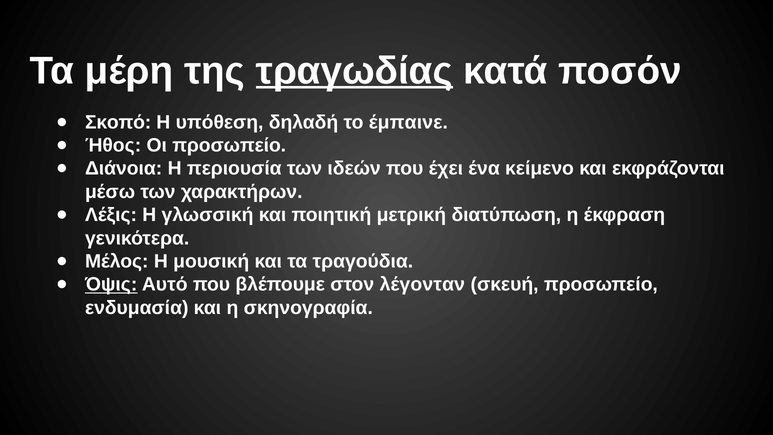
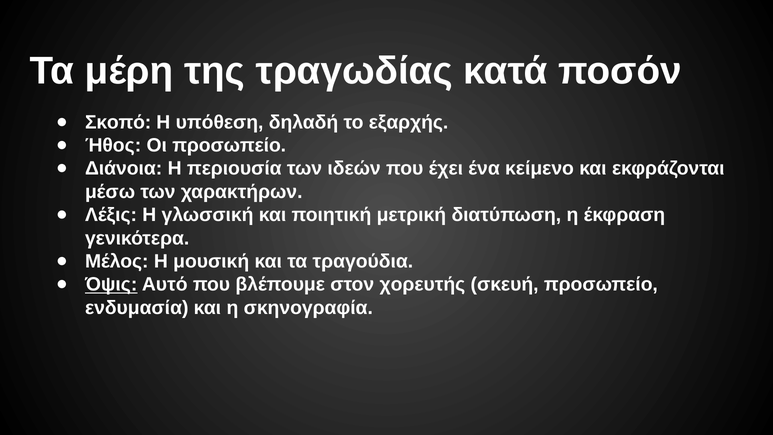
τραγωδίας underline: present -> none (354, 71)
έμπαινε: έμπαινε -> εξαρχής (409, 122)
λέγονταν: λέγονταν -> χορευτής (422, 284)
